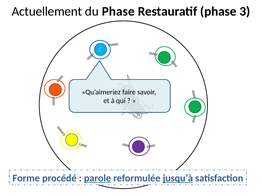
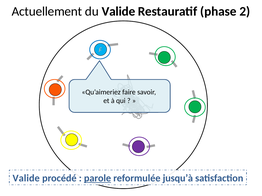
du Phase: Phase -> Valide (118, 12)
3: 3 -> 2 (245, 12)
Forme: Forme -> Valide (26, 179)
jusqu’à underline: present -> none (178, 179)
